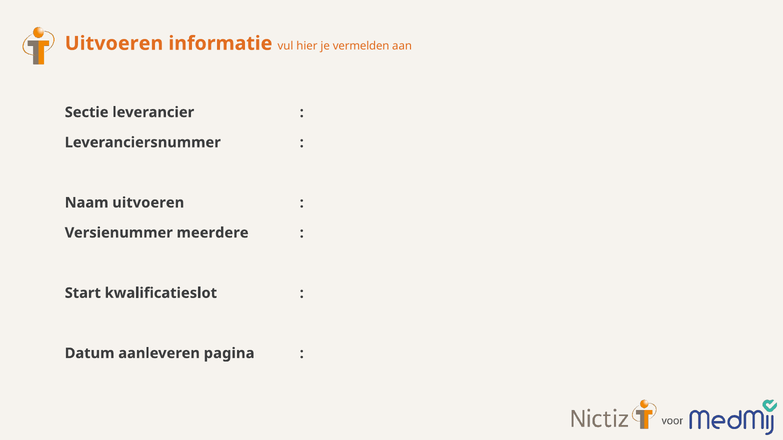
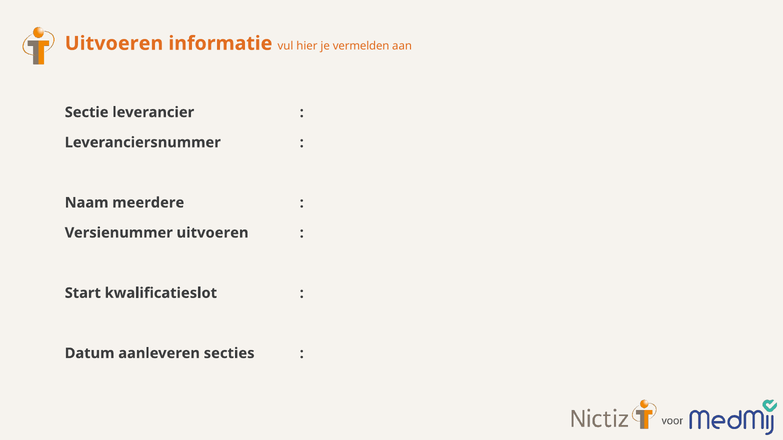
Naam uitvoeren: uitvoeren -> meerdere (148, 203)
Versienummer meerdere: meerdere -> uitvoeren (213, 233)
pagina: pagina -> secties (229, 354)
